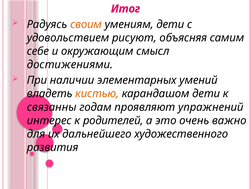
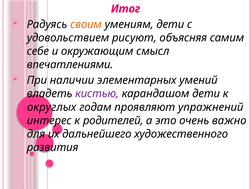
достижениями: достижениями -> впечатлениями (70, 64)
кистью colour: orange -> purple (97, 93)
связанны: связанны -> округлых (52, 107)
